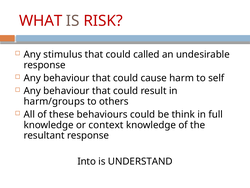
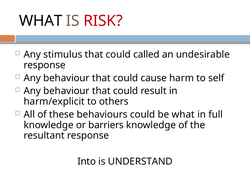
WHAT colour: red -> black (41, 21)
harm/groups: harm/groups -> harm/explicit (54, 101)
be think: think -> what (183, 114)
context: context -> barriers (106, 125)
